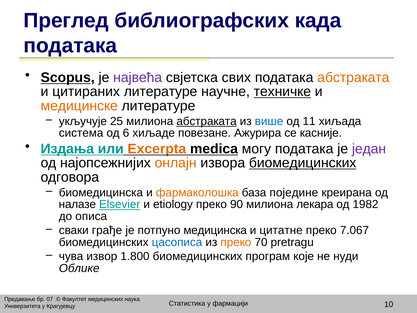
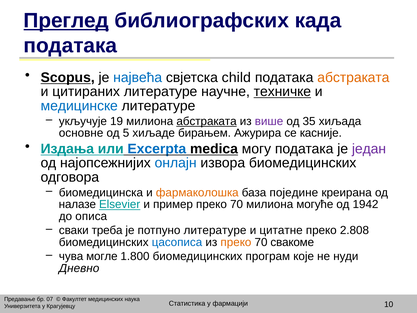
Преглед underline: none -> present (66, 21)
највећа colour: purple -> blue (138, 77)
свих: свих -> child (236, 77)
медицинске colour: orange -> blue (79, 106)
25: 25 -> 19 (117, 121)
више colour: blue -> purple (269, 121)
11: 11 -> 35 (309, 121)
система: система -> основне (81, 133)
6: 6 -> 5 (126, 133)
повезане: повезане -> бирањем (205, 133)
Excerpta colour: orange -> blue (157, 149)
онлајн colour: orange -> blue (176, 163)
биомедицинских underline: present -> none (303, 163)
etiology: etiology -> пример (173, 204)
90: 90 -> 70 (237, 204)
лекара: лекара -> могуће (315, 204)
1982: 1982 -> 1942 (366, 204)
грађе: грађе -> треба (107, 230)
потпуно медицинска: медицинска -> литературе (215, 230)
7.067: 7.067 -> 2.808 (354, 230)
pretragu: pretragu -> свакоме (292, 242)
извор: извор -> могле (102, 256)
Облике: Облике -> Дневно (79, 268)
